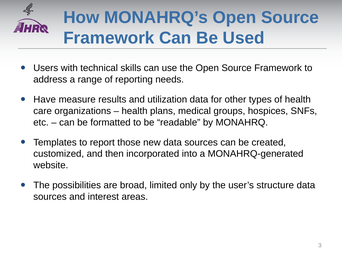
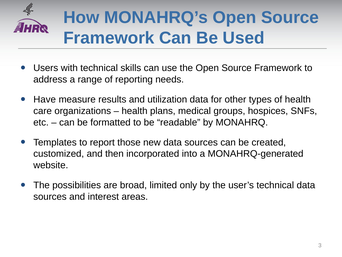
user’s structure: structure -> technical (275, 185)
